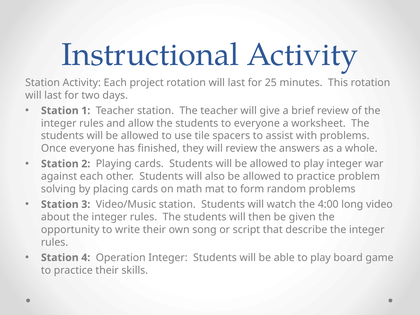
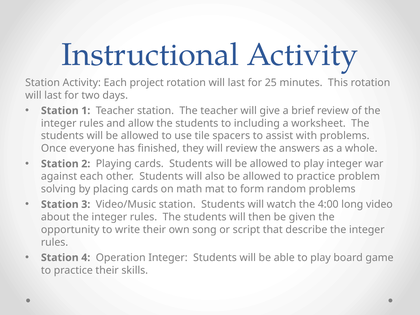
to everyone: everyone -> including (257, 123)
